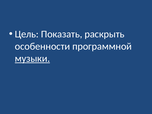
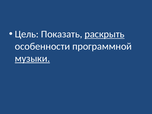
раскрыть underline: none -> present (105, 34)
